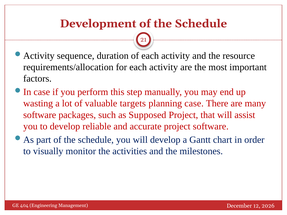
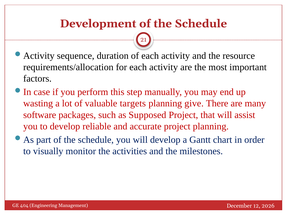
planning case: case -> give (194, 104)
project software: software -> planning (211, 127)
